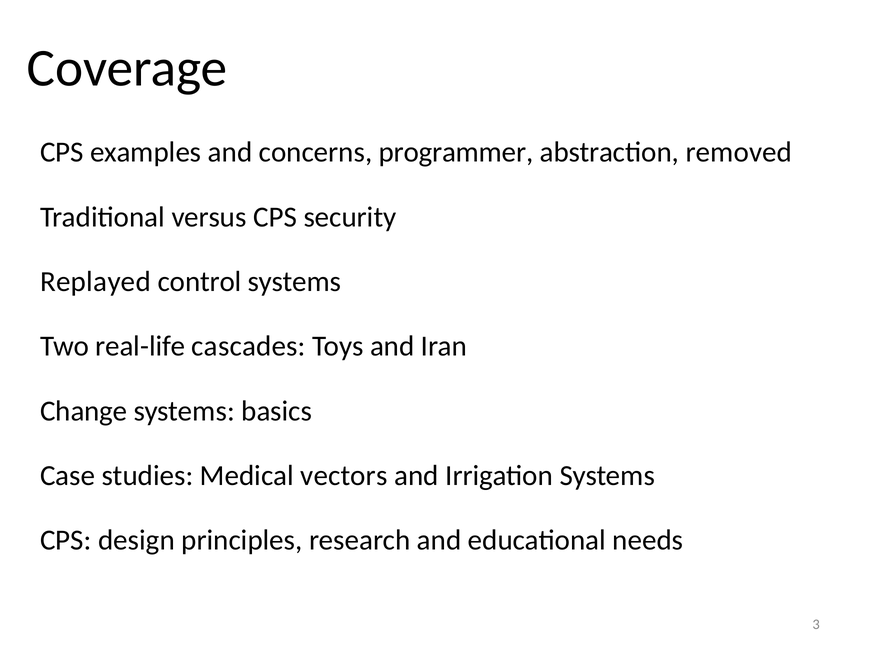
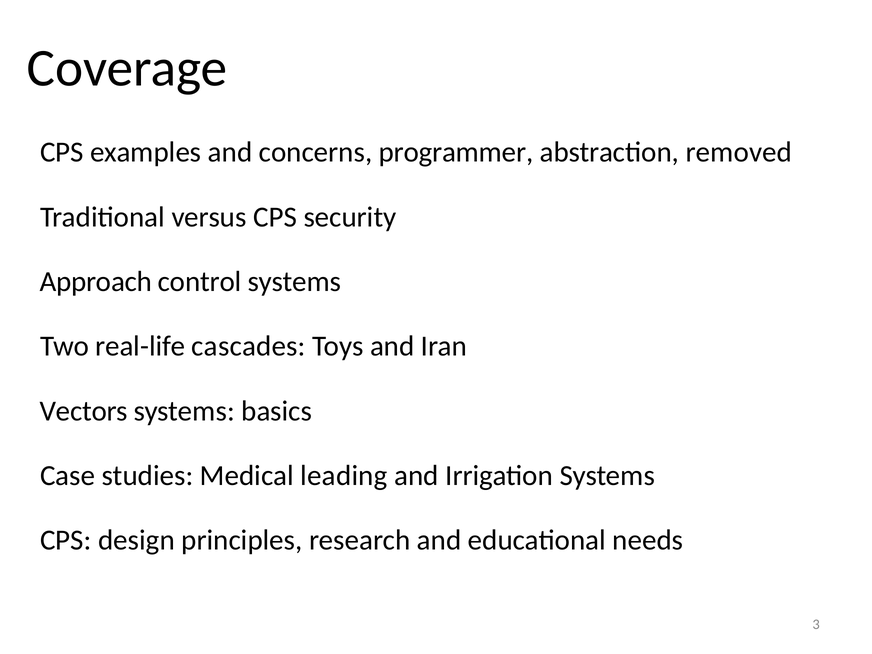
Replayed: Replayed -> Approach (96, 282)
Change: Change -> Vectors (84, 411)
vectors: vectors -> leading (344, 476)
